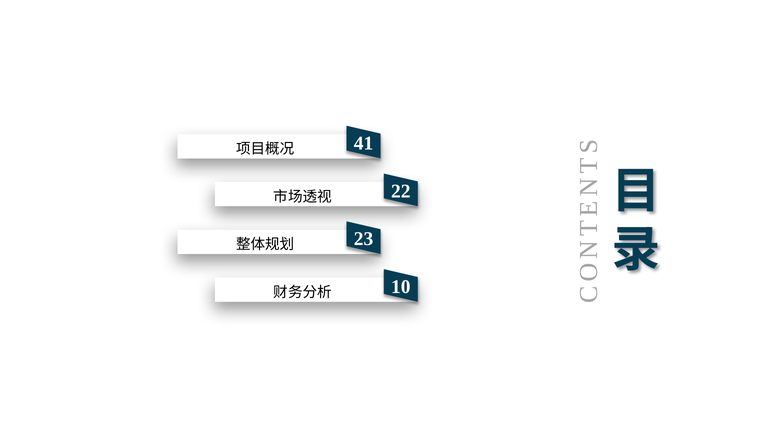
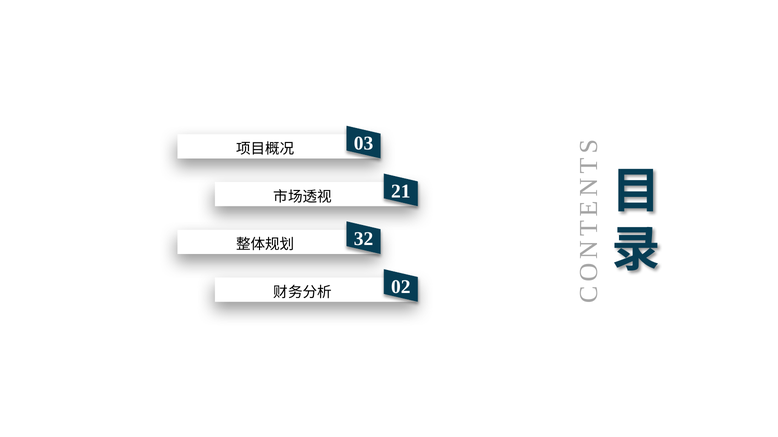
41: 41 -> 03 (364, 144)
22: 22 -> 21 (401, 192)
23: 23 -> 32 (364, 239)
10: 10 -> 02 (401, 287)
